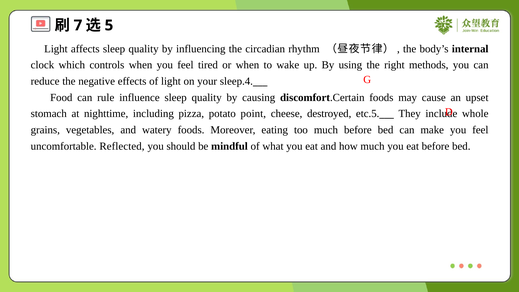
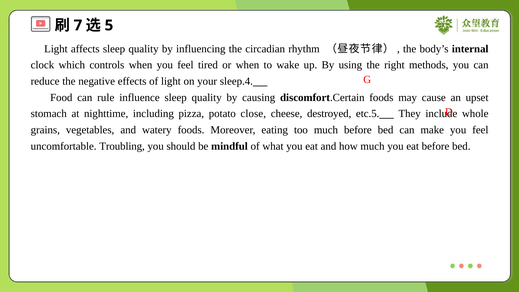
point: point -> close (253, 114)
Reflected: Reflected -> Troubling (122, 146)
